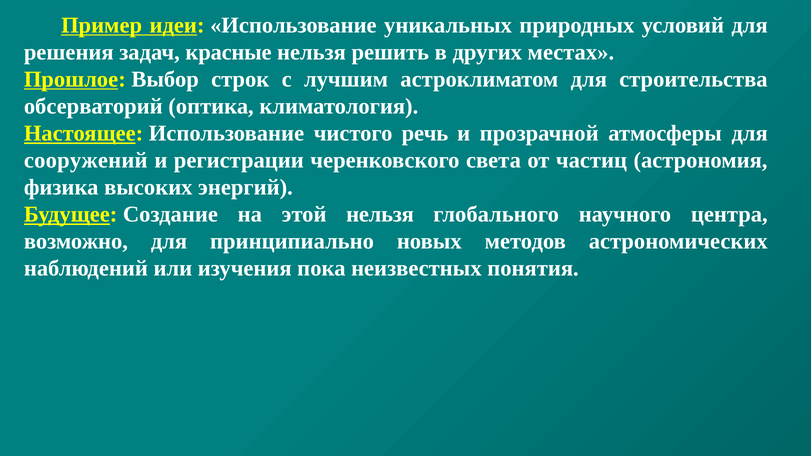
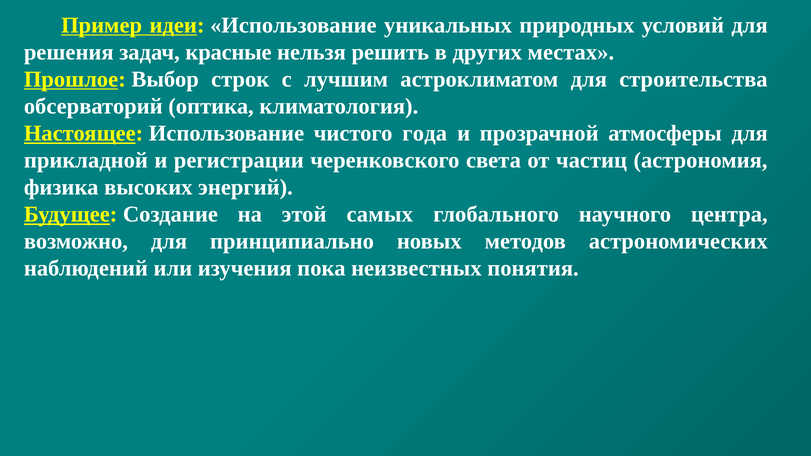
речь: речь -> года (425, 133)
сооружений: сооружений -> прикладной (86, 160)
этой нельзя: нельзя -> самых (380, 214)
